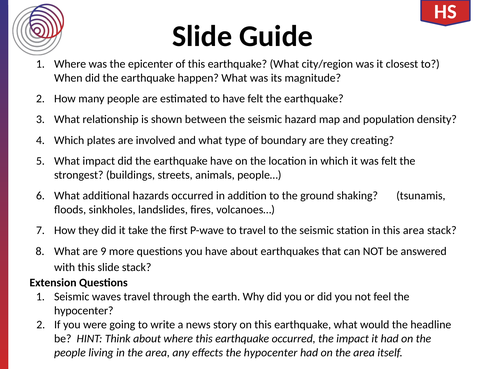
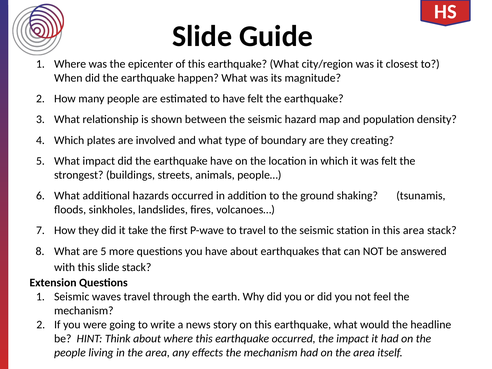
are 9: 9 -> 5 (103, 251)
hypocenter: hypocenter -> mechanism (84, 311)
effects the hypocenter: hypocenter -> mechanism (271, 353)
